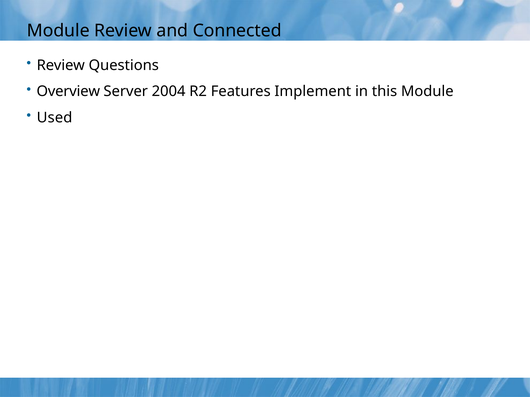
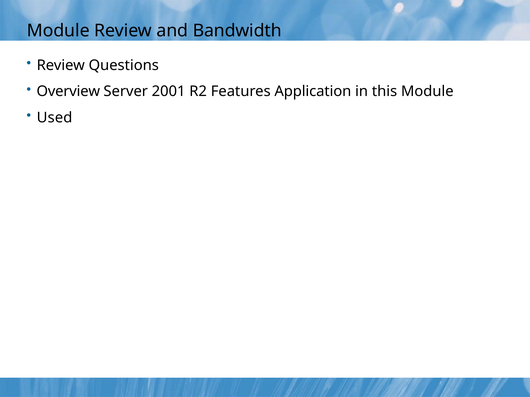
Connected: Connected -> Bandwidth (237, 31)
2004: 2004 -> 2001 (169, 92)
Implement: Implement -> Application (313, 92)
